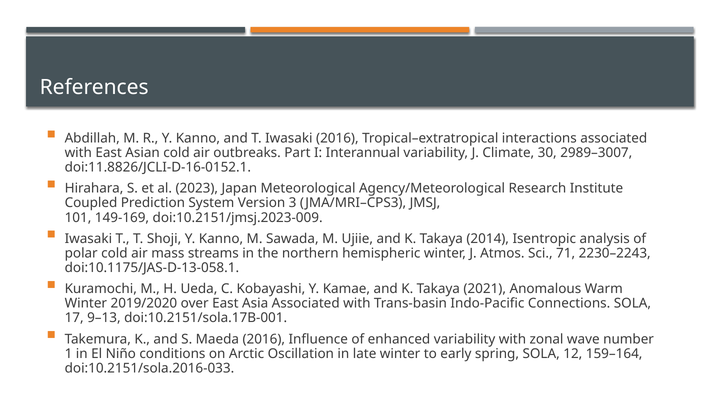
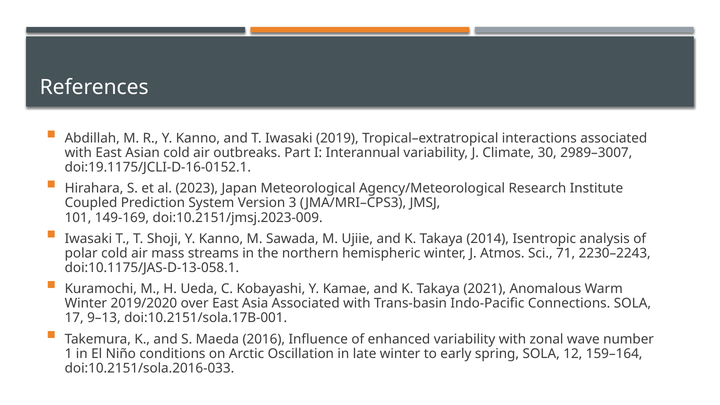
Iwasaki 2016: 2016 -> 2019 (337, 138)
doi:11.8826/JCLI-D-16-0152.1: doi:11.8826/JCLI-D-16-0152.1 -> doi:19.1175/JCLI-D-16-0152.1 (158, 167)
